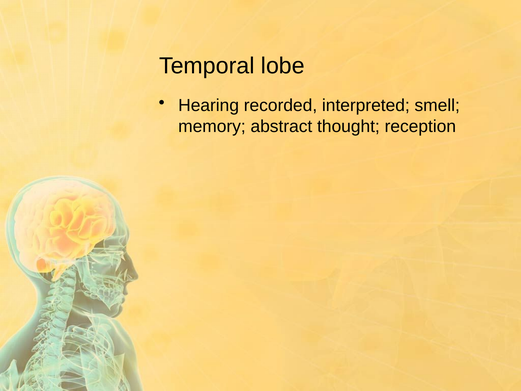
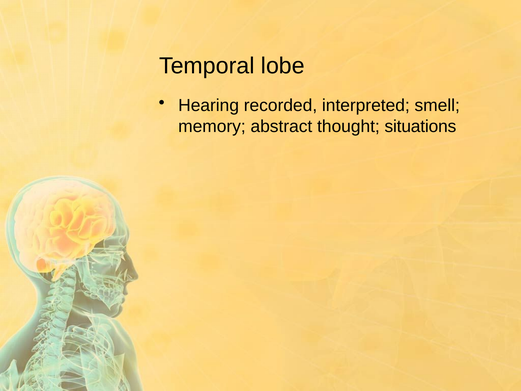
reception: reception -> situations (420, 126)
